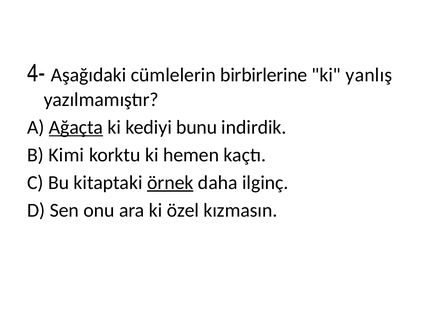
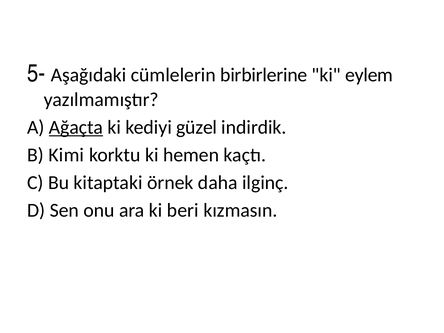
4-: 4- -> 5- (36, 73)
yanlış: yanlış -> eylem (369, 75)
bunu: bunu -> güzel (197, 127)
örnek underline: present -> none (170, 183)
özel: özel -> beri (183, 210)
